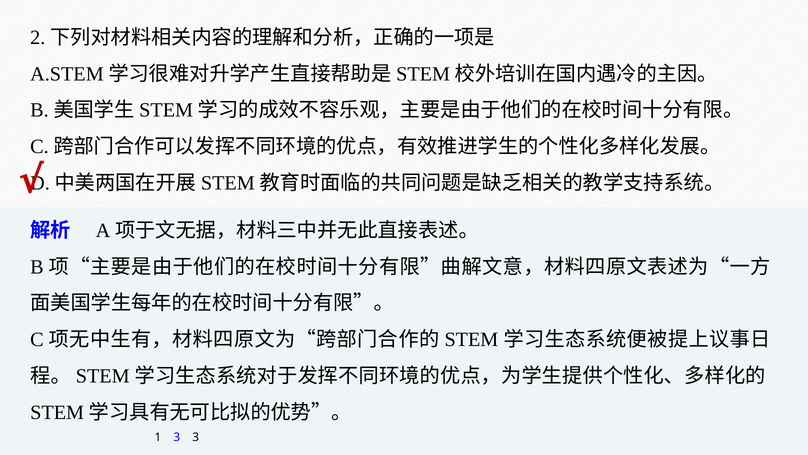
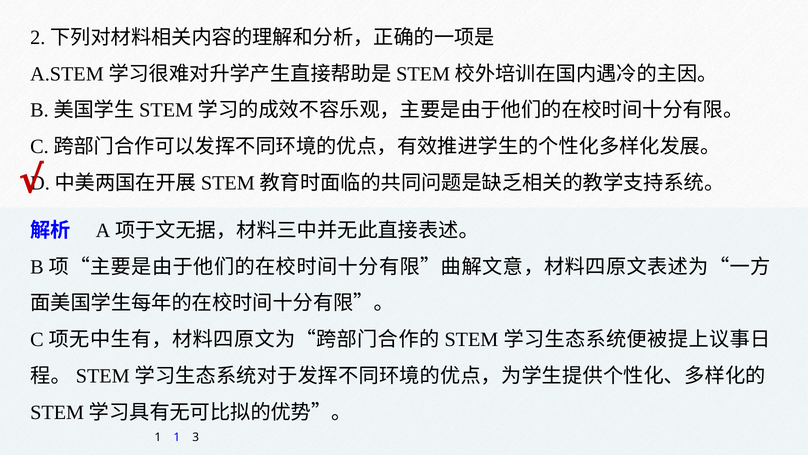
1 3: 3 -> 1 (177, 437)
